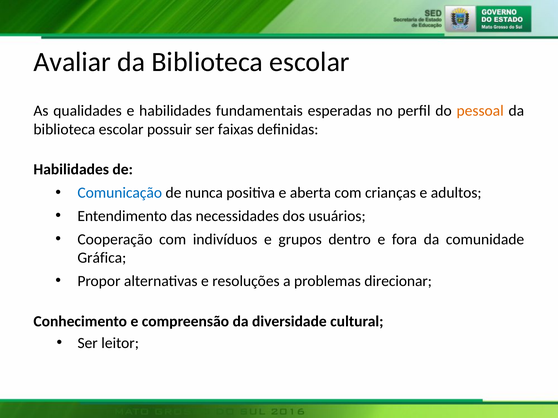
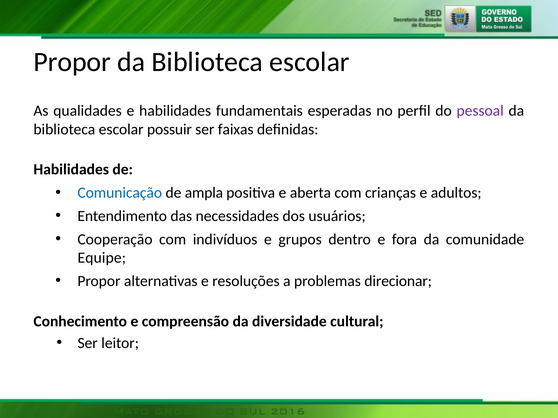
Avaliar: Avaliar -> Propor (72, 62)
pessoal colour: orange -> purple (480, 111)
nunca: nunca -> ampla (204, 193)
Gráfica: Gráfica -> Equipe (102, 258)
